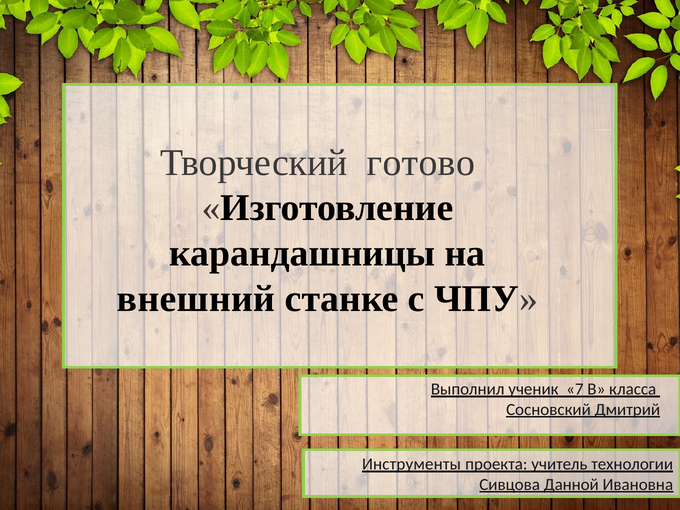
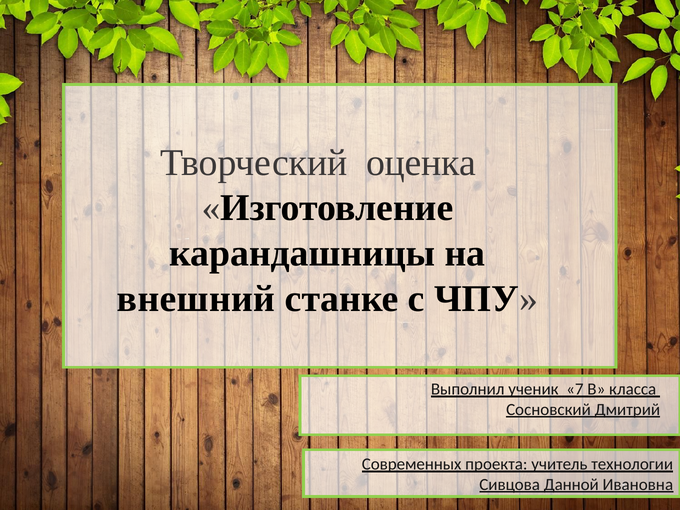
готово: готово -> оценка (421, 163)
Инструменты: Инструменты -> Современных (412, 464)
